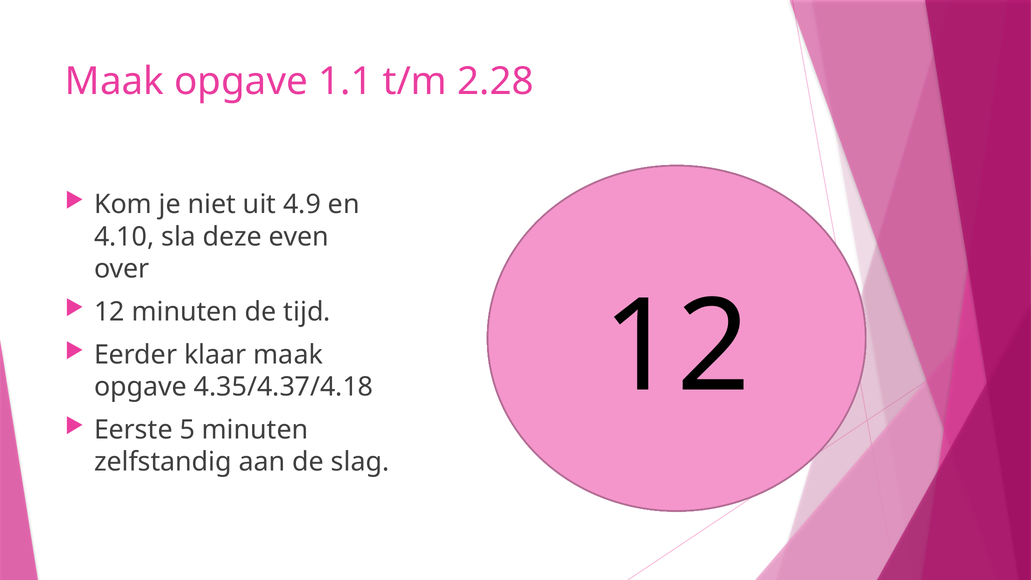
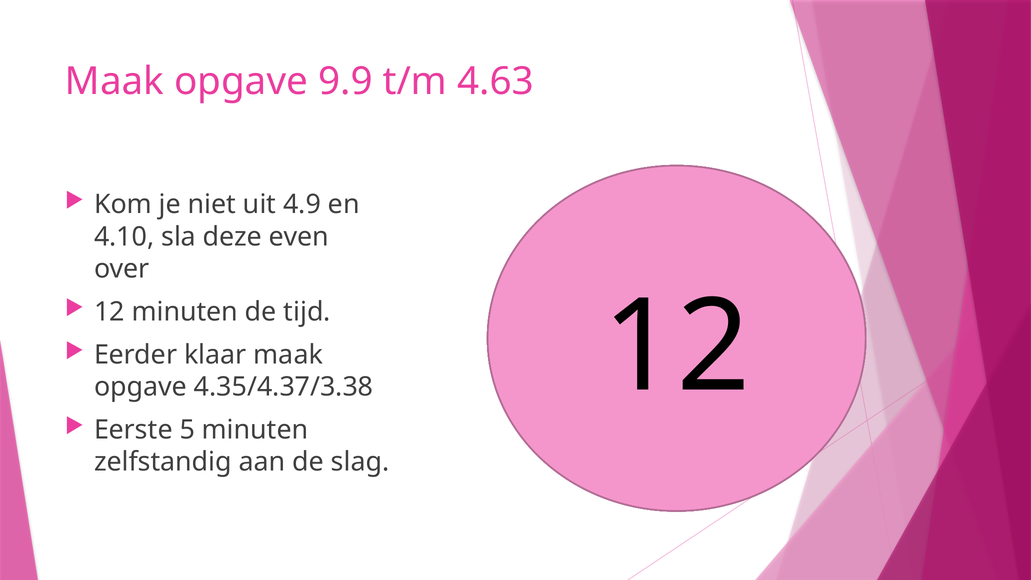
1.1: 1.1 -> 9.9 (345, 81)
2.28: 2.28 -> 4.63 (495, 81)
4.35/4.37/4.18: 4.35/4.37/4.18 -> 4.35/4.37/3.38 (284, 387)
